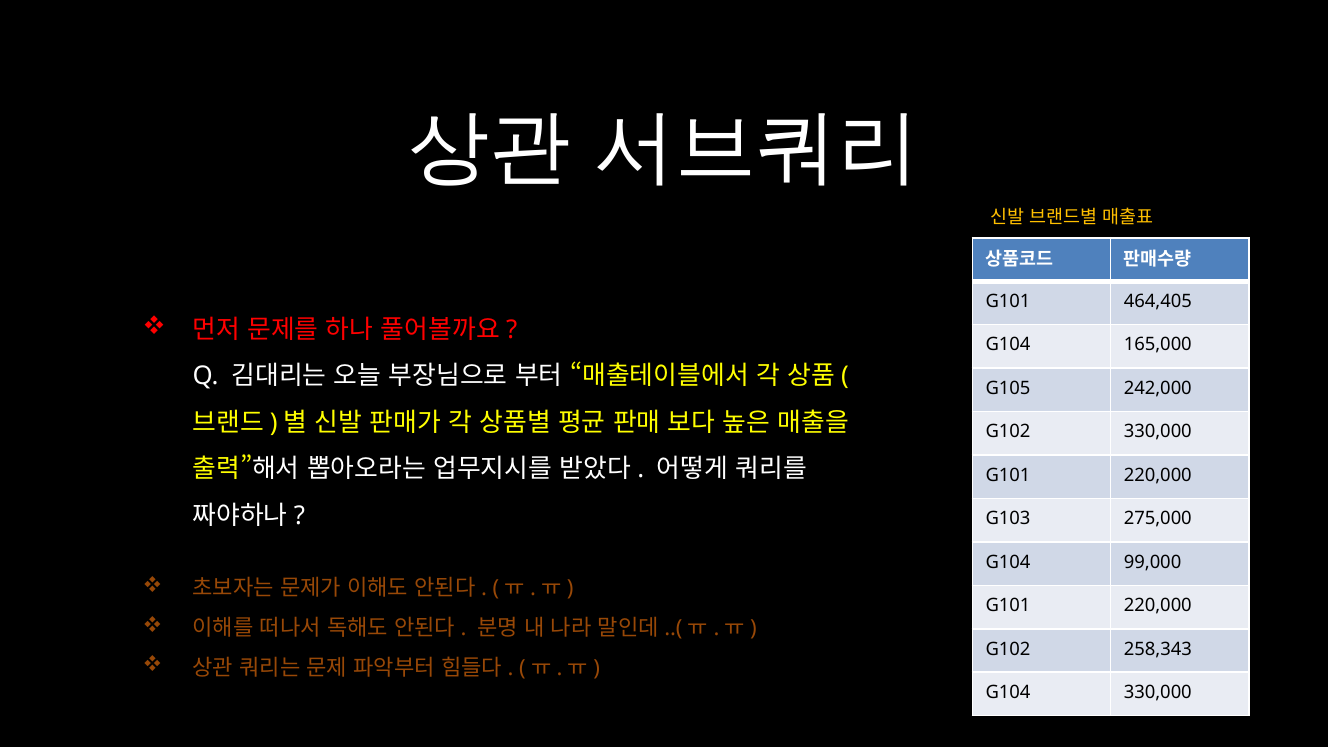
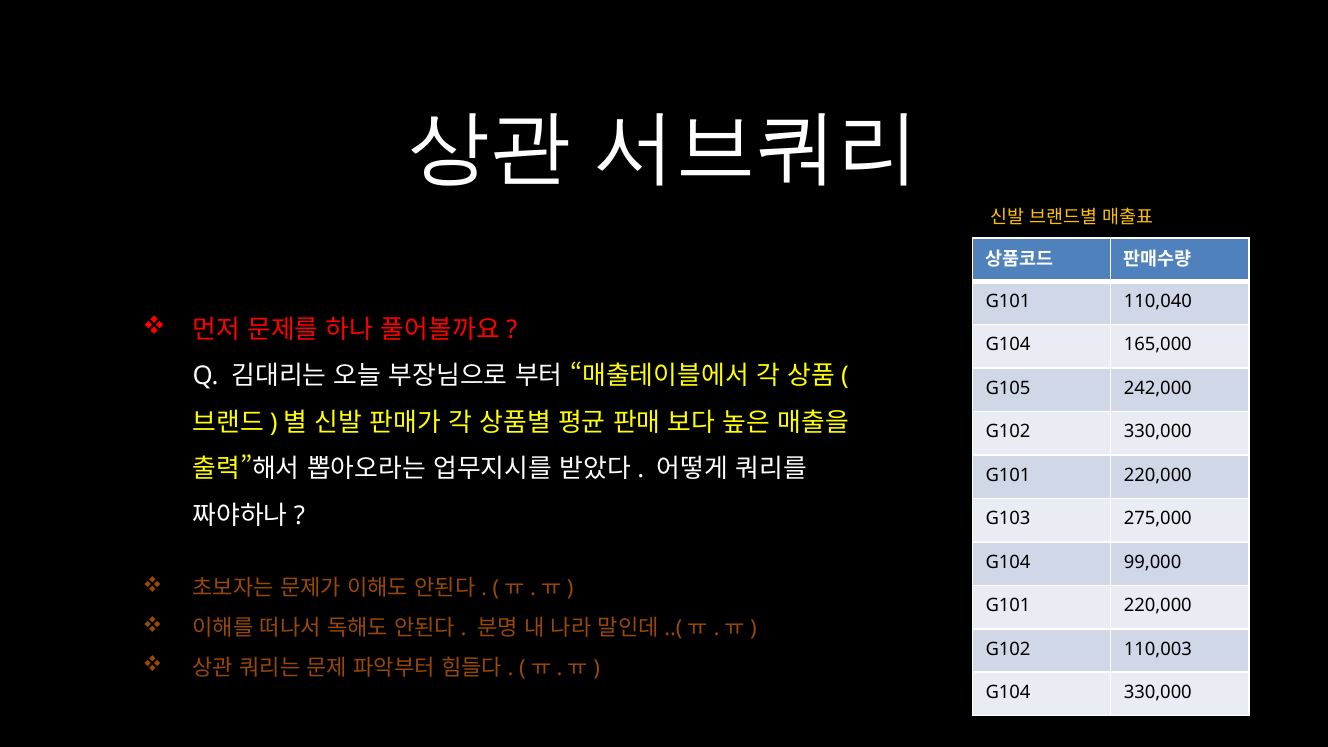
464,405: 464,405 -> 110,040 (1158, 301)
258,343: 258,343 -> 110,003 (1158, 649)
